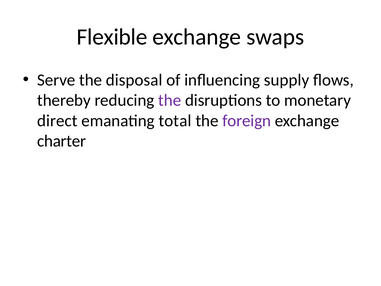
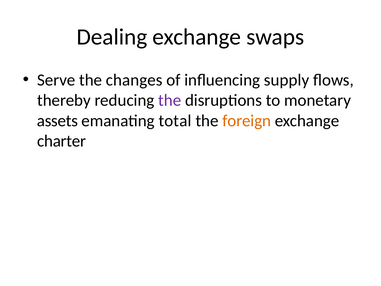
Flexible: Flexible -> Dealing (112, 37)
disposal: disposal -> changes (134, 80)
direct: direct -> assets (57, 121)
foreign colour: purple -> orange (247, 121)
